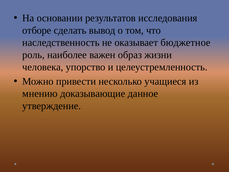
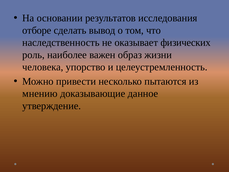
бюджетное: бюджетное -> физических (186, 43)
учащиеся: учащиеся -> пытаются (165, 81)
